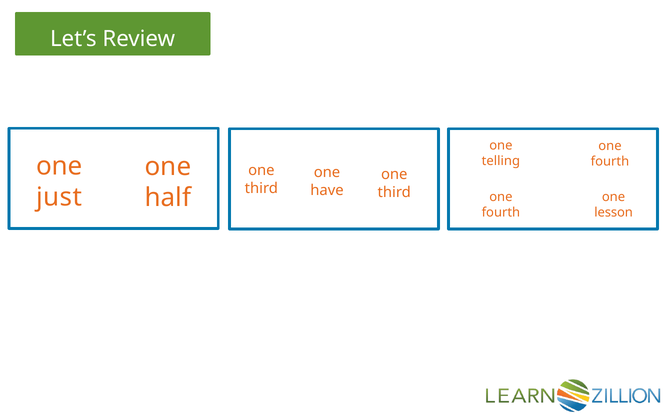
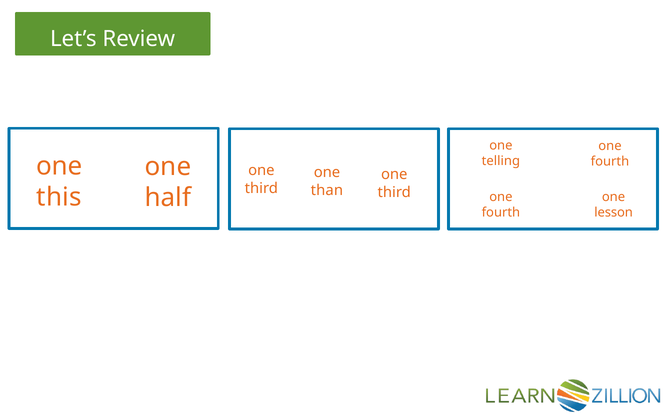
have: have -> than (327, 190)
just: just -> this (59, 197)
